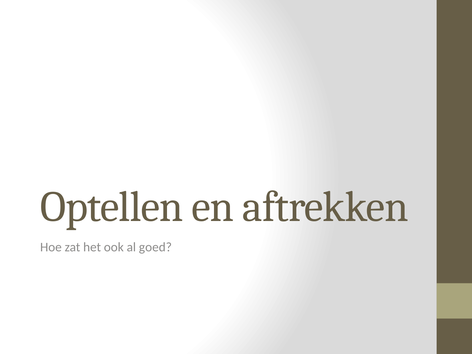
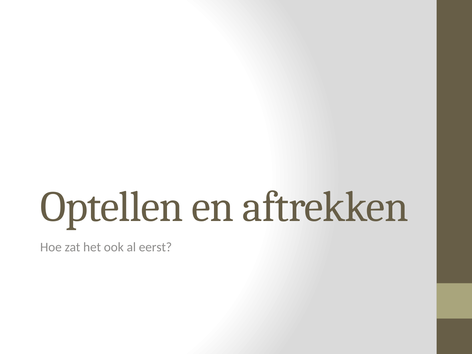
goed: goed -> eerst (155, 247)
